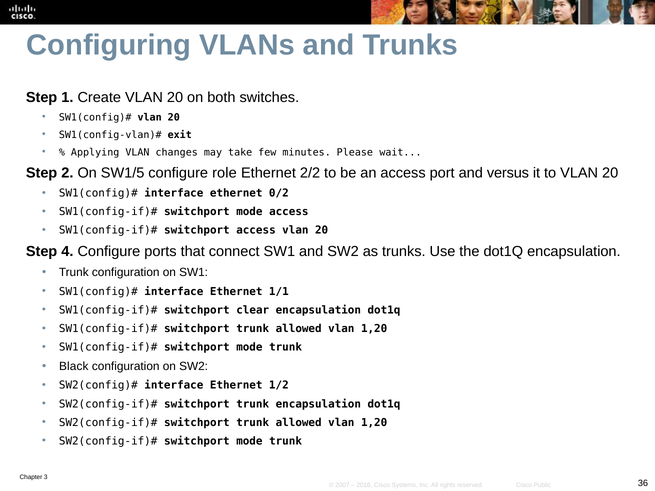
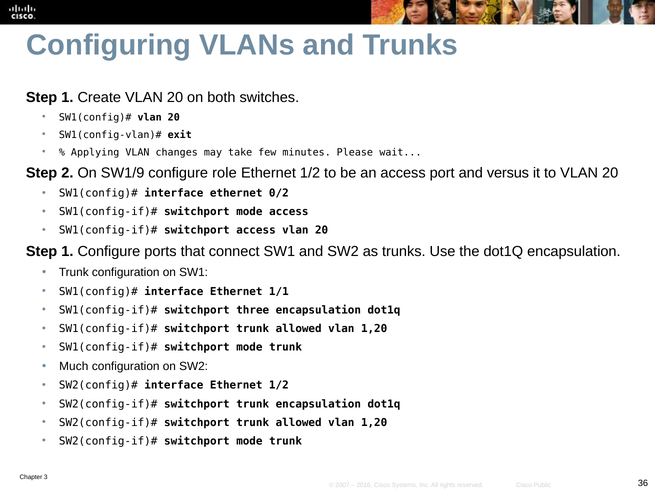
SW1/5: SW1/5 -> SW1/9 (123, 173)
2/2: 2/2 -> 1/2 (310, 173)
4: 4 -> 1 (67, 251)
clear: clear -> three (253, 310)
Black: Black -> Much (74, 367)
